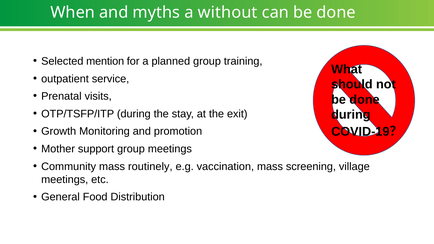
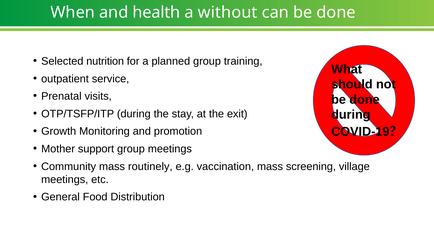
myths: myths -> health (156, 13)
mention: mention -> nutrition (105, 61)
